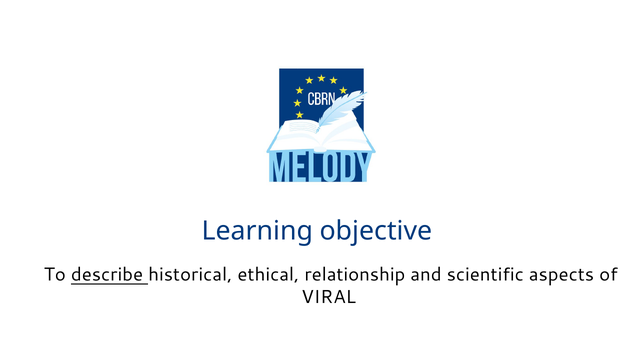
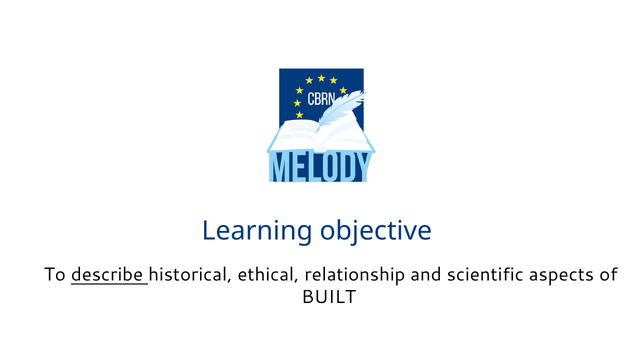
VIRAL: VIRAL -> BUILT (329, 297)
